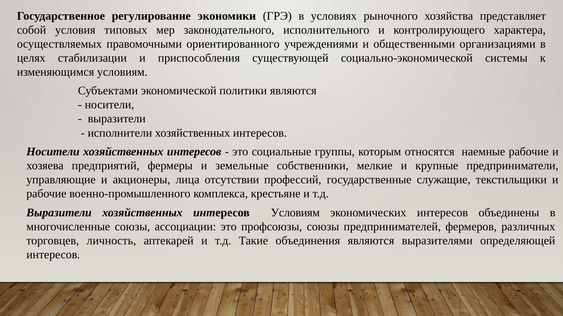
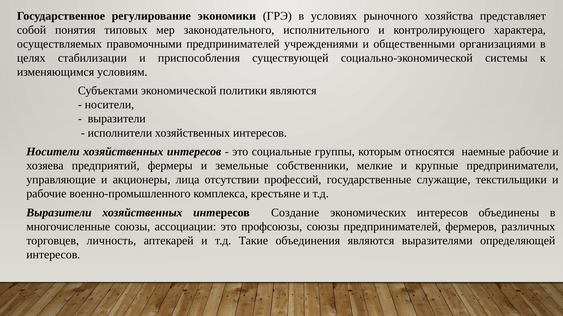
условия: условия -> понятия (75, 30)
правомочными ориентированного: ориентированного -> предпринимателей (233, 44)
интересов Условиям: Условиям -> Создание (295, 213)
